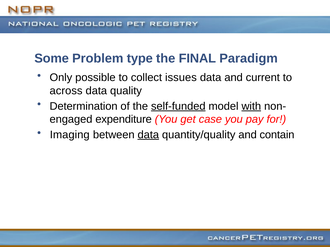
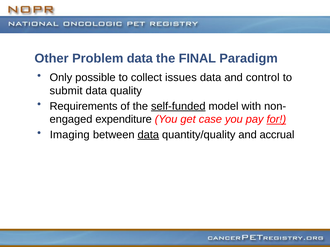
Some: Some -> Other (52, 59)
Problem type: type -> data (140, 59)
current: current -> control (263, 78)
across: across -> submit (66, 91)
Determination: Determination -> Requirements (84, 106)
with underline: present -> none (251, 106)
for underline: none -> present (276, 120)
contain: contain -> accrual (277, 135)
